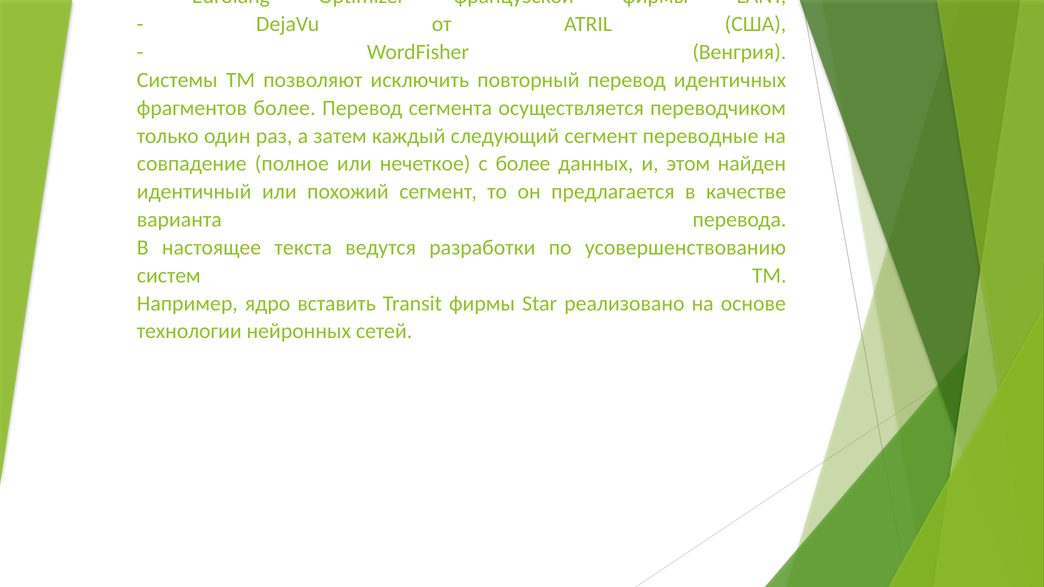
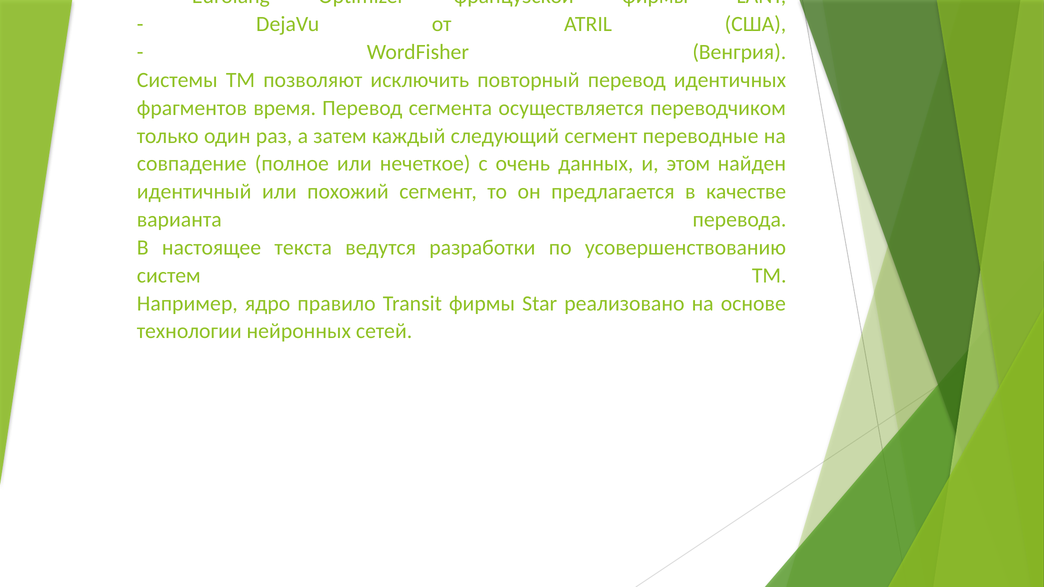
фрагментов более: более -> время (285, 108)
с более: более -> очень (523, 164)
вставить: вставить -> правило (337, 303)
